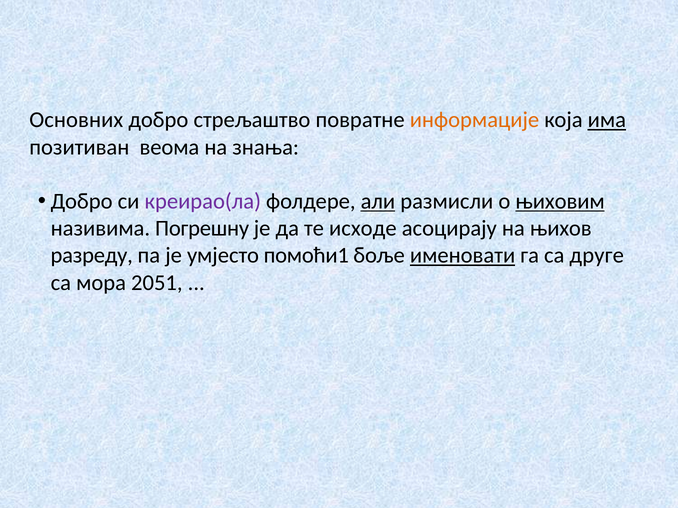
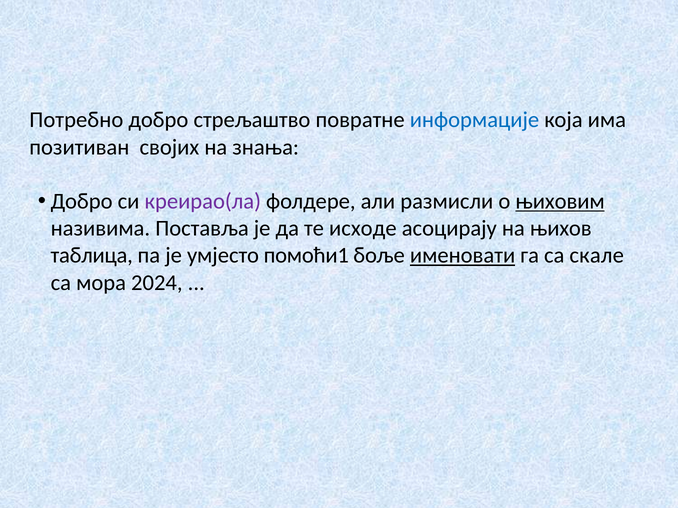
Основних: Основних -> Потребно (76, 120)
информације colour: orange -> blue (474, 120)
има underline: present -> none (607, 120)
веома: веома -> својих (169, 147)
али underline: present -> none (378, 202)
Погрешну: Погрешну -> Поставља (202, 229)
разреду: разреду -> таблица (92, 256)
друге: друге -> скале (597, 256)
2051: 2051 -> 2024 (157, 283)
